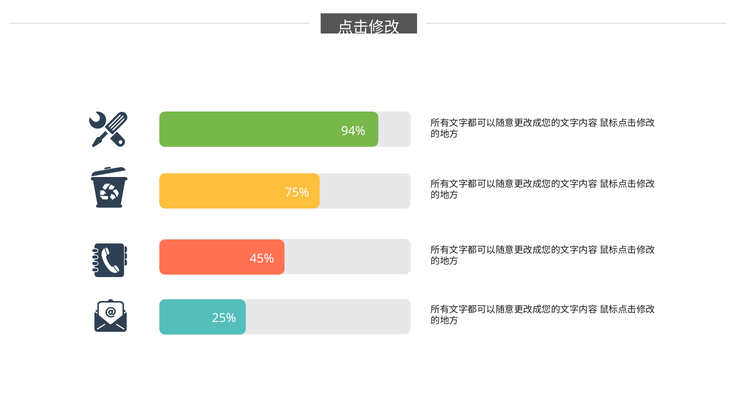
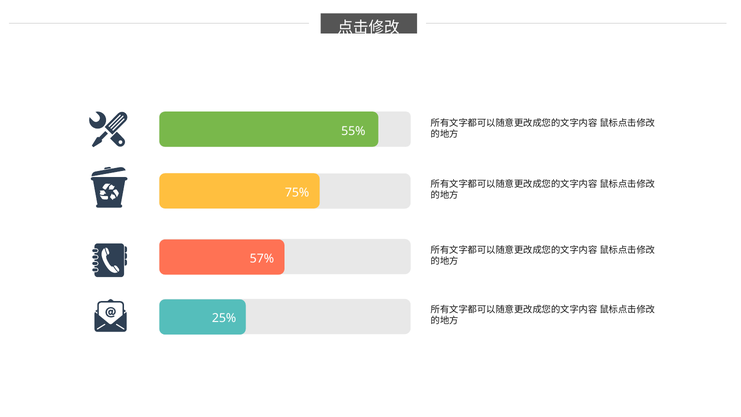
94%: 94% -> 55% (353, 131)
45%: 45% -> 57% (262, 259)
